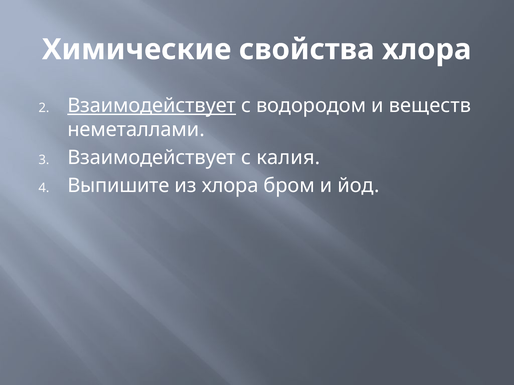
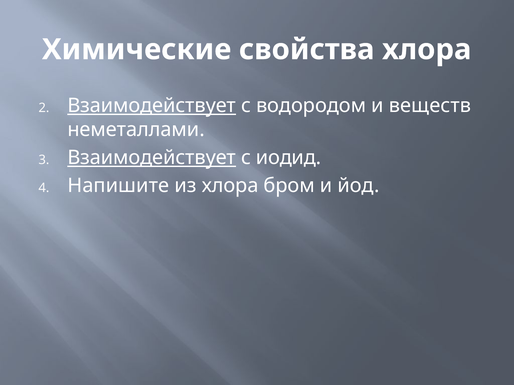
Взаимодействует underline: none -> present (152, 158)
калия: калия -> иодид (288, 158)
Выпишите: Выпишите -> Напишите (118, 186)
